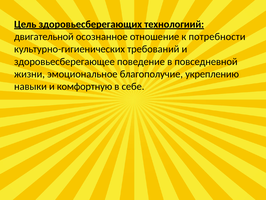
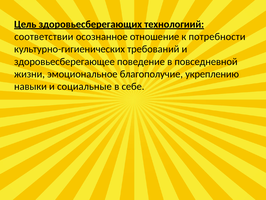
двигательной: двигательной -> соответствии (44, 37)
комфортную: комфортную -> социальные (84, 86)
